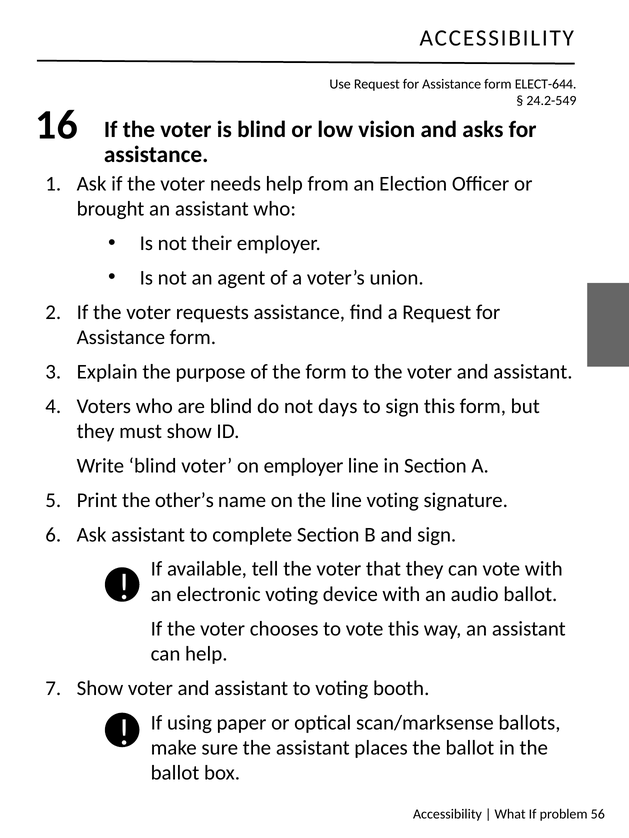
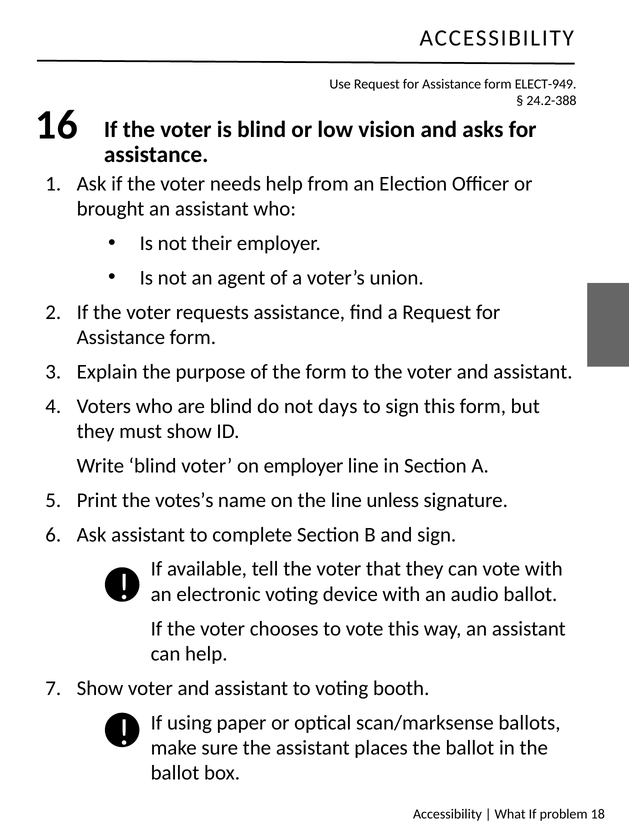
ELECT-644: ELECT-644 -> ELECT-949 (546, 84)
24.2-549: 24.2-549 -> 24.2-388 (551, 101)
other’s: other’s -> votes’s (184, 501)
line voting: voting -> unless (393, 501)
56: 56 -> 18 (598, 815)
